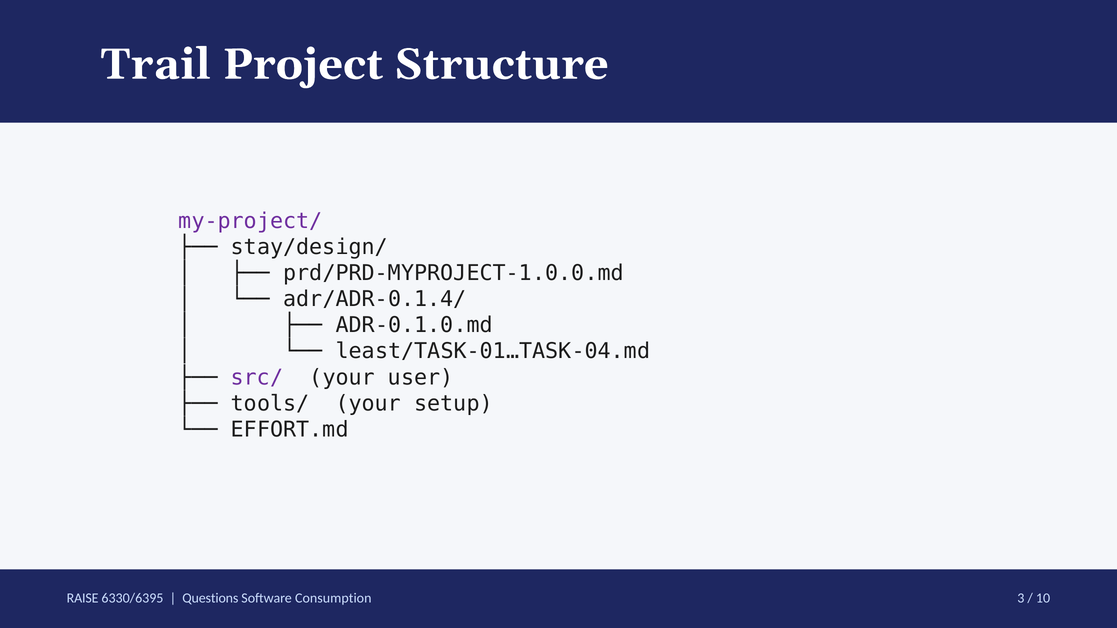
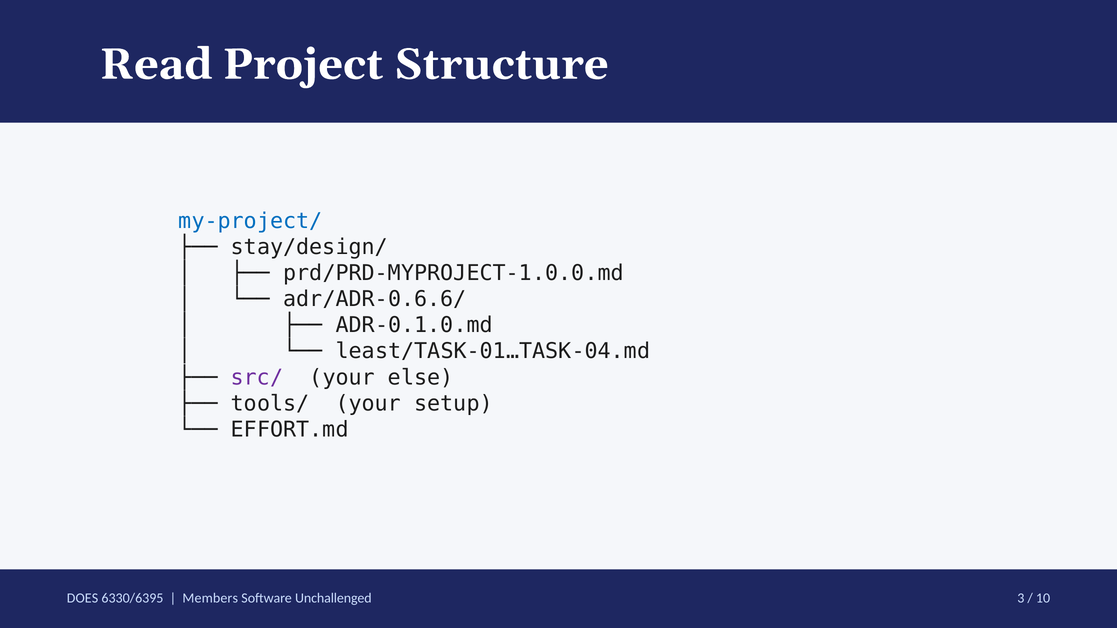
Trail: Trail -> Read (156, 64)
my-project/ colour: purple -> blue (250, 221)
adr/ADR-0.1.4/: adr/ADR-0.1.4/ -> adr/ADR-0.6.6/ (375, 299)
user: user -> else (421, 378)
RAISE: RAISE -> DOES (83, 599)
Questions: Questions -> Members (210, 599)
Consumption: Consumption -> Unchallenged (333, 599)
